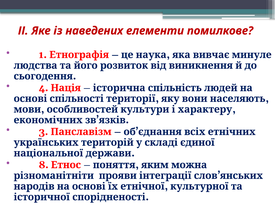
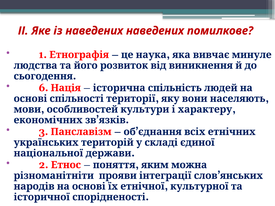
наведених елементи: елементи -> наведених (155, 31)
4: 4 -> 6 (43, 88)
8: 8 -> 2 (44, 165)
